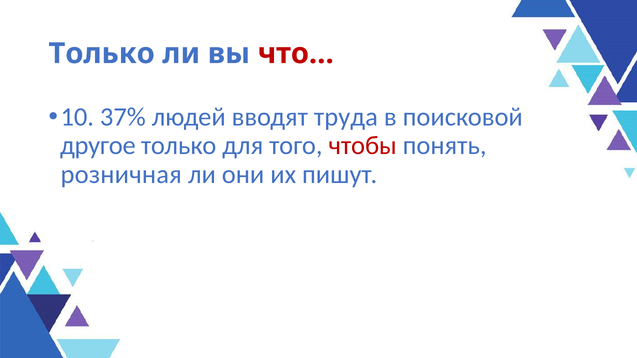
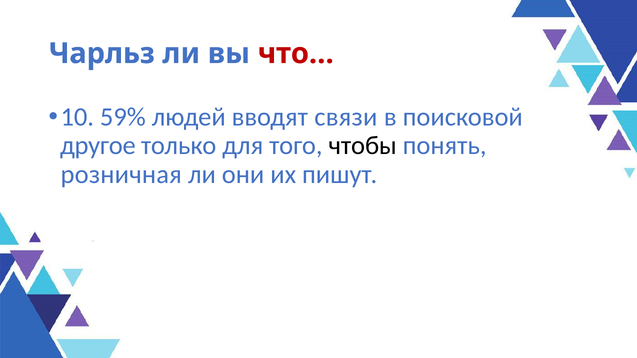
Только: Только -> Чарльз (102, 54)
37%: 37% -> 59% (123, 117)
труда: труда -> связи (346, 117)
чтобы colour: red -> black (363, 146)
